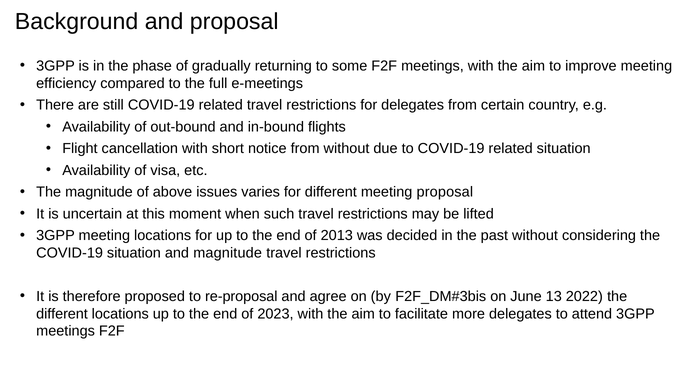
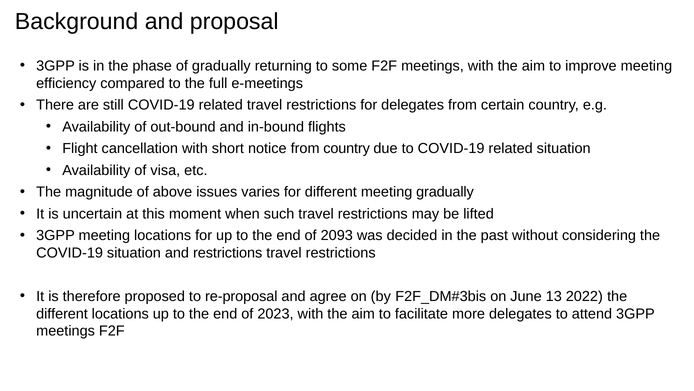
from without: without -> country (347, 148)
meeting proposal: proposal -> gradually (445, 192)
2013: 2013 -> 2093 (337, 235)
and magnitude: magnitude -> restrictions (228, 253)
